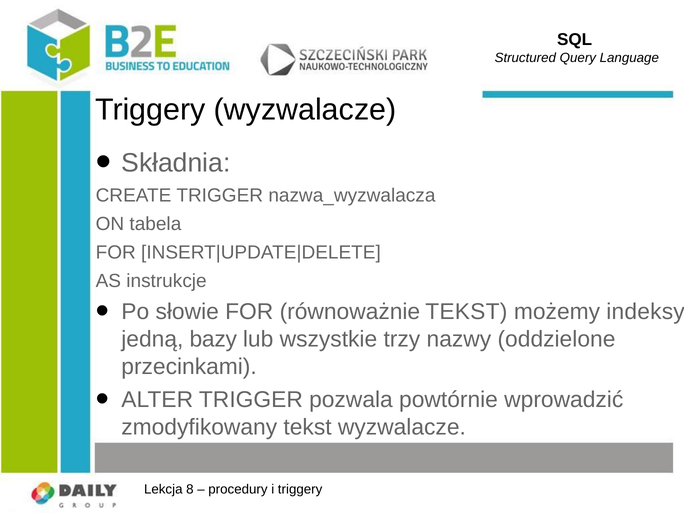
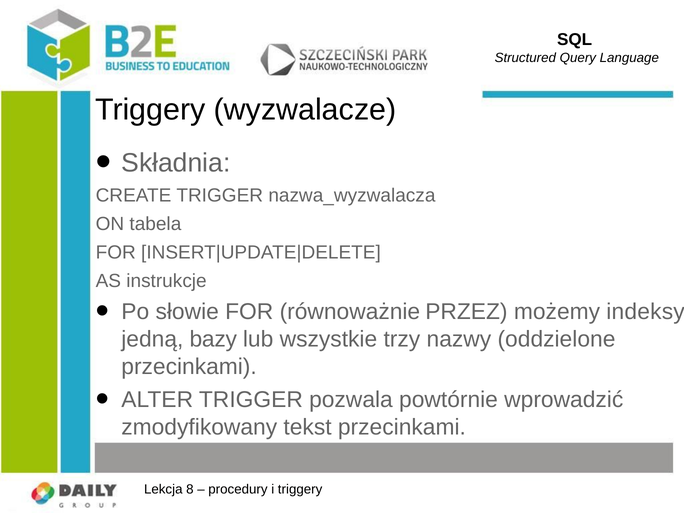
równoważnie TEKST: TEKST -> PRZEZ (466, 312)
tekst wyzwalacze: wyzwalacze -> przecinkami (402, 427)
